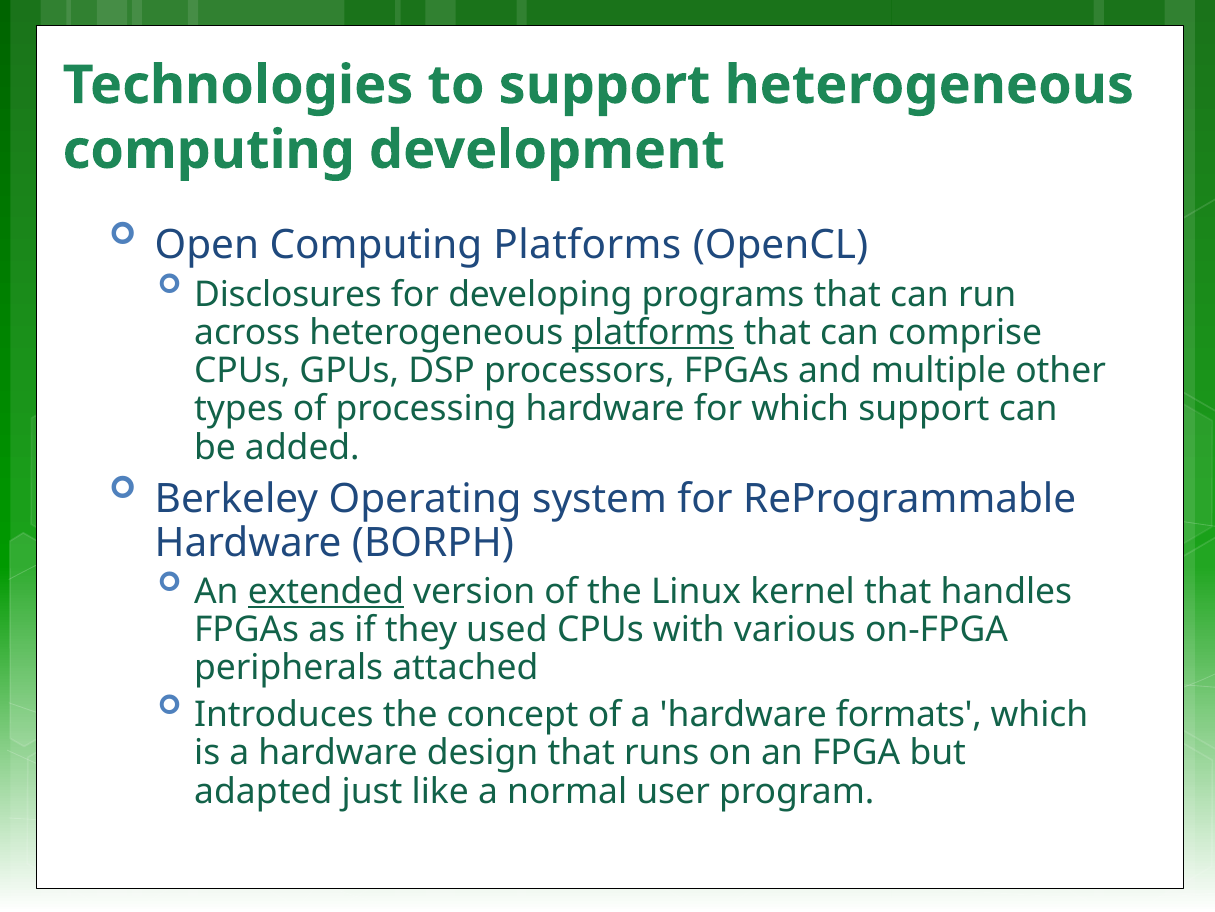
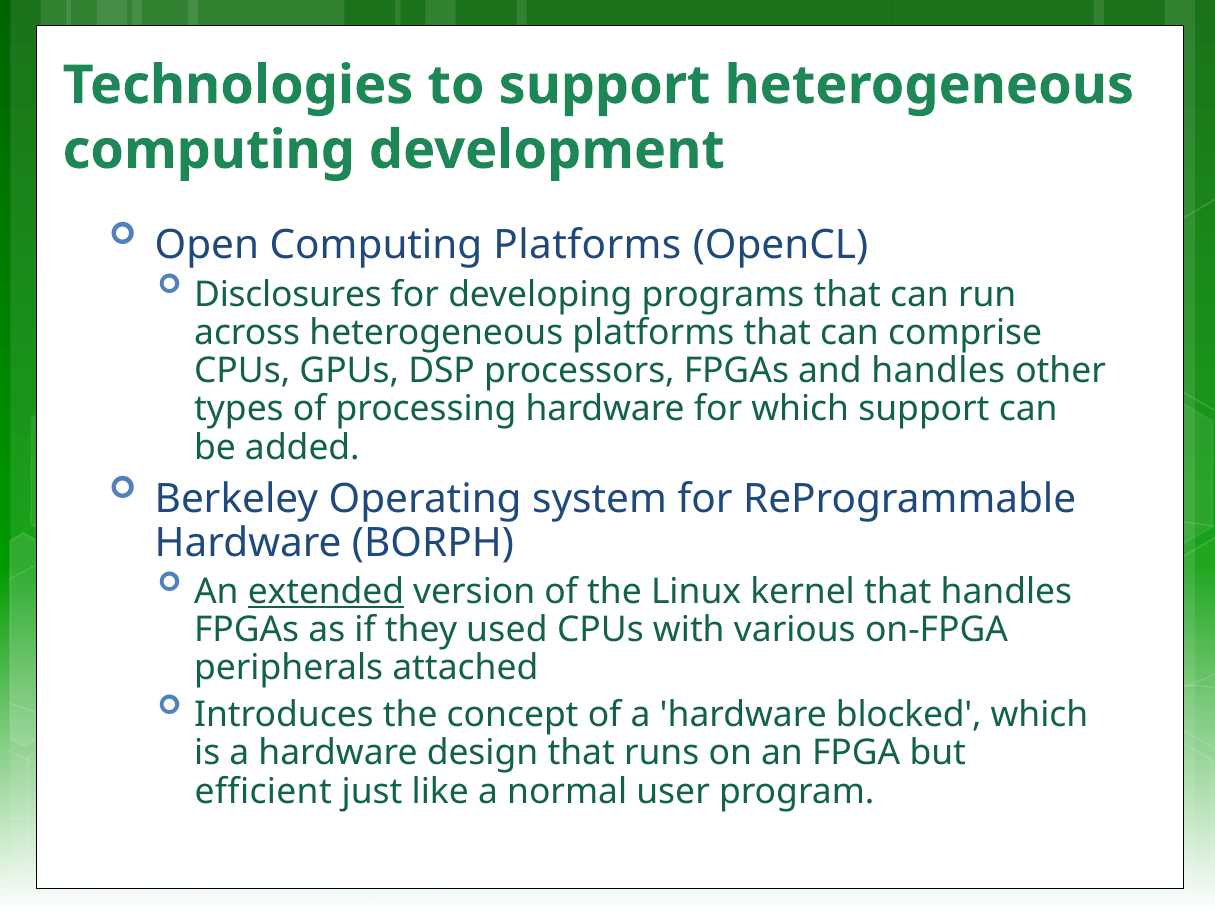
platforms underline: present -> none (653, 332)
and multiple: multiple -> handles (938, 371)
formats: formats -> blocked (909, 714)
adapted: adapted -> efficient (263, 791)
